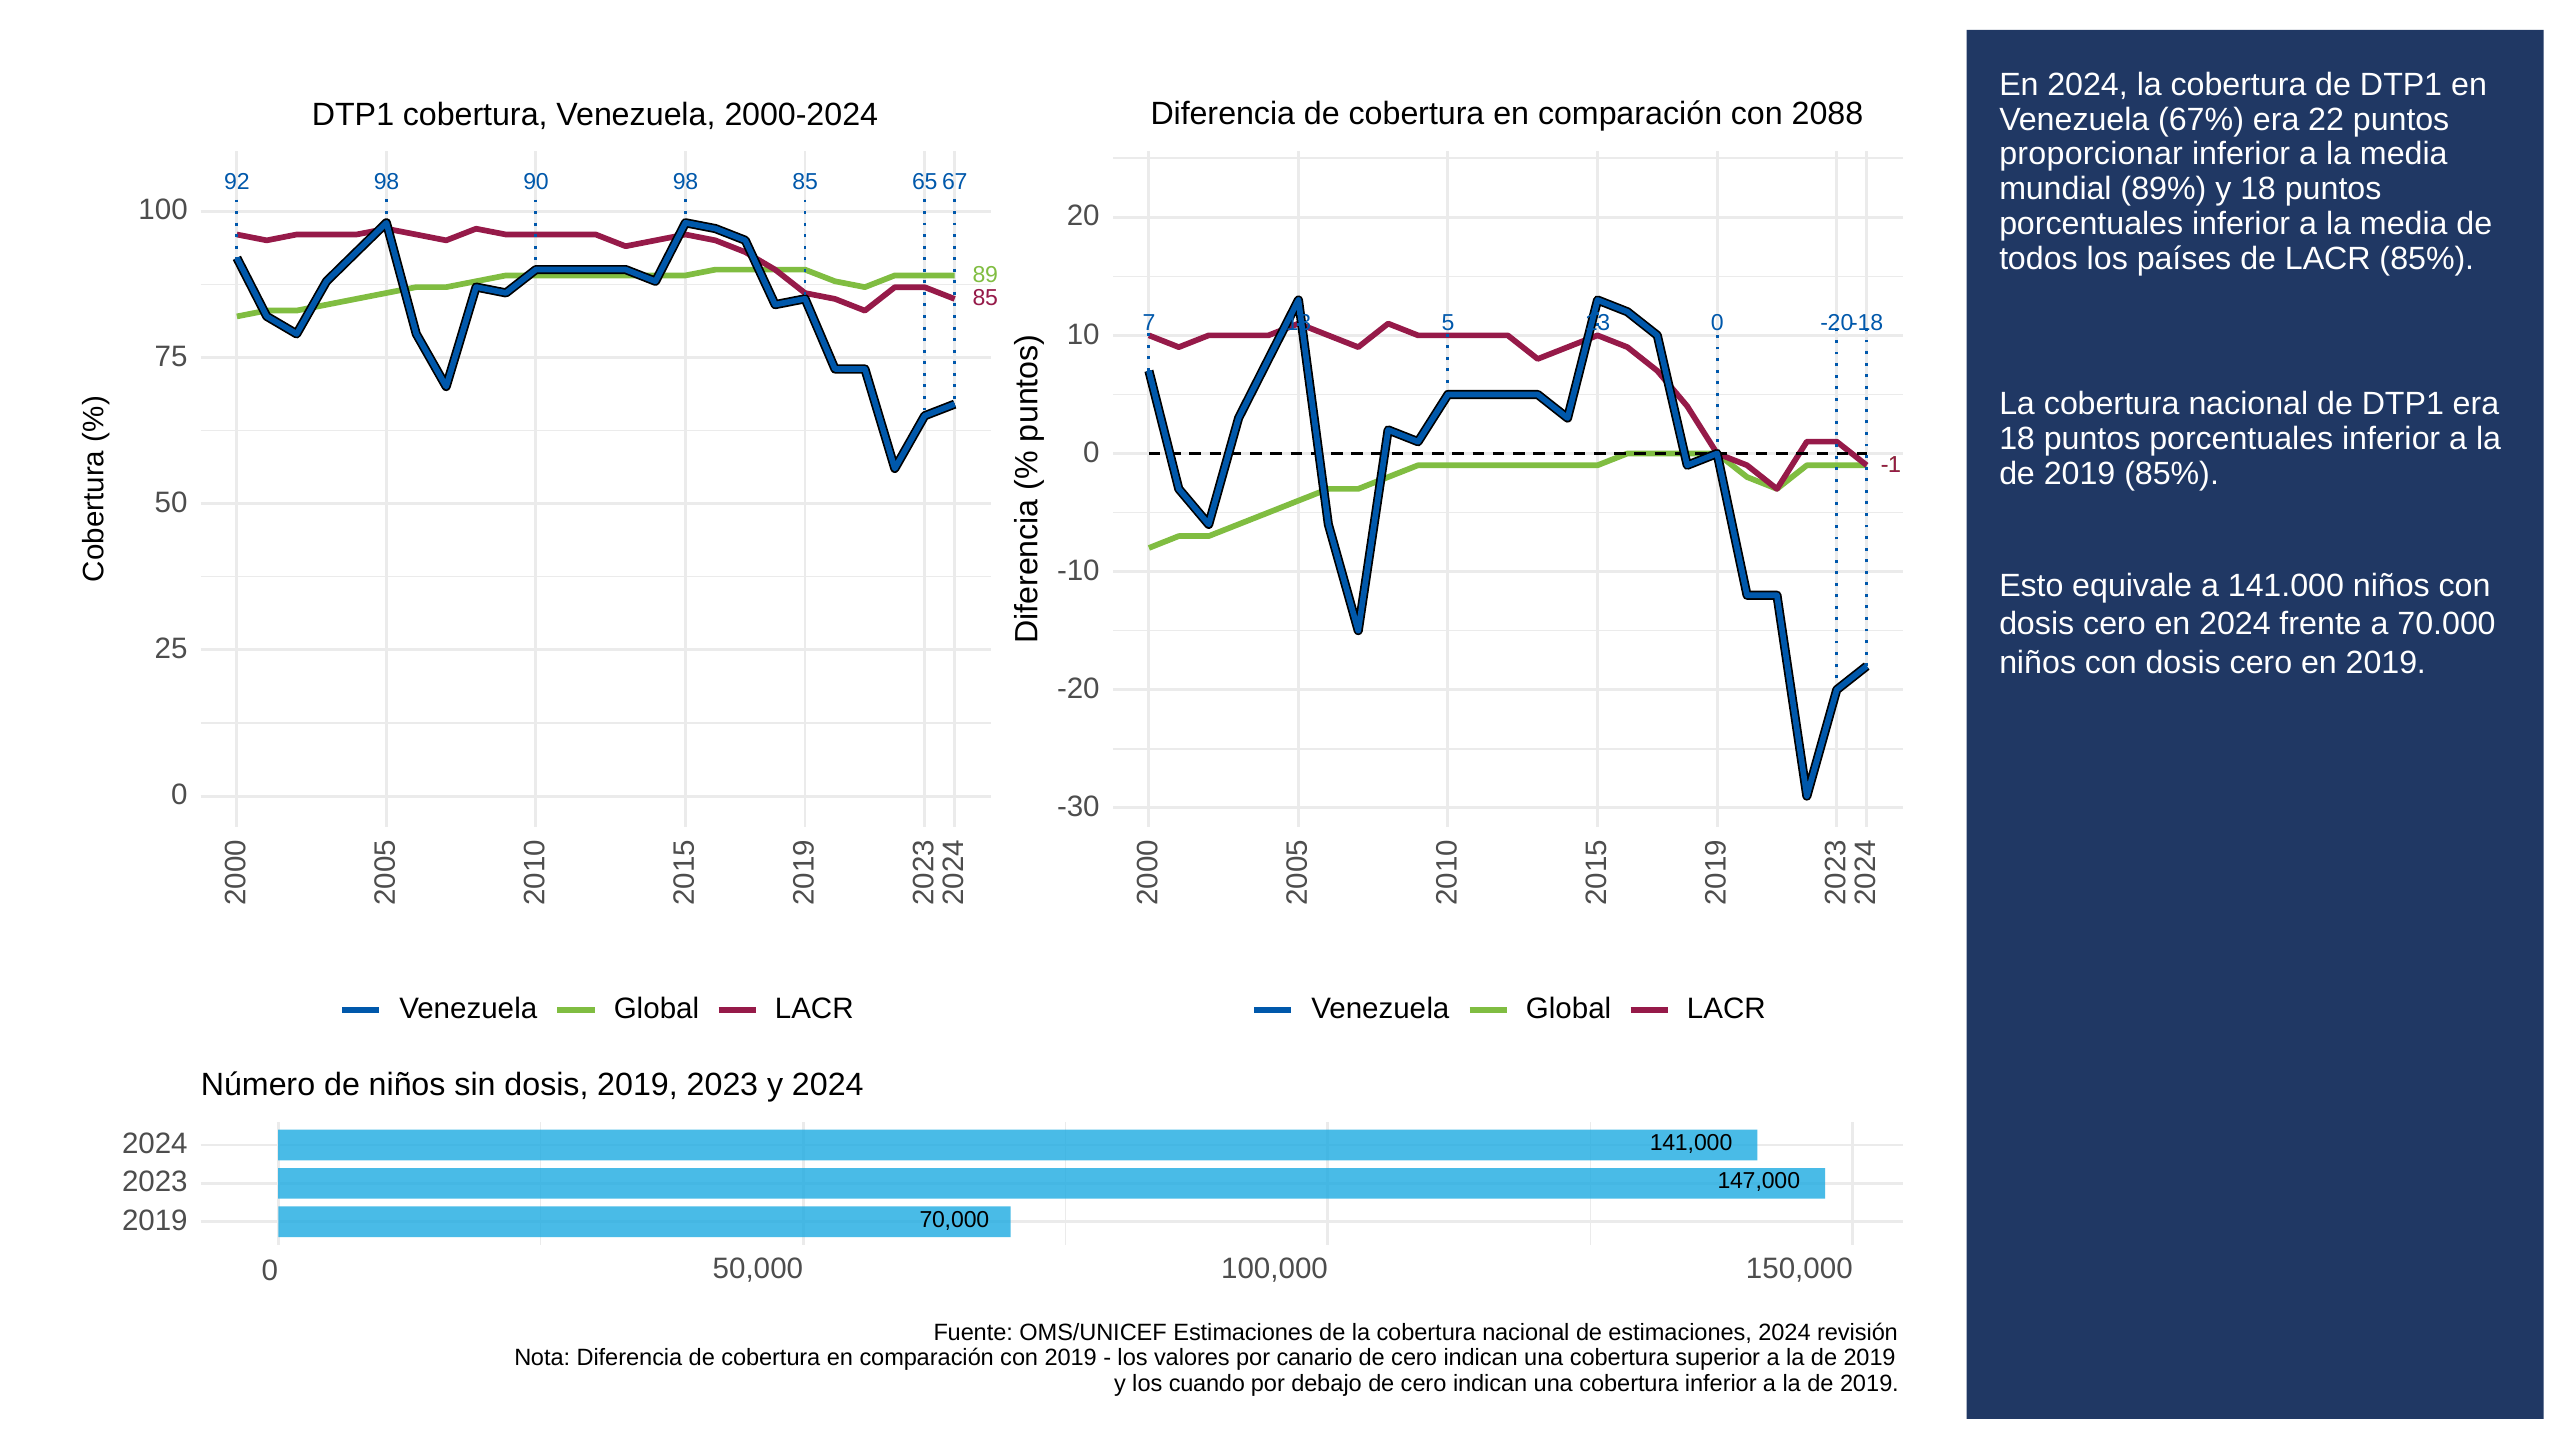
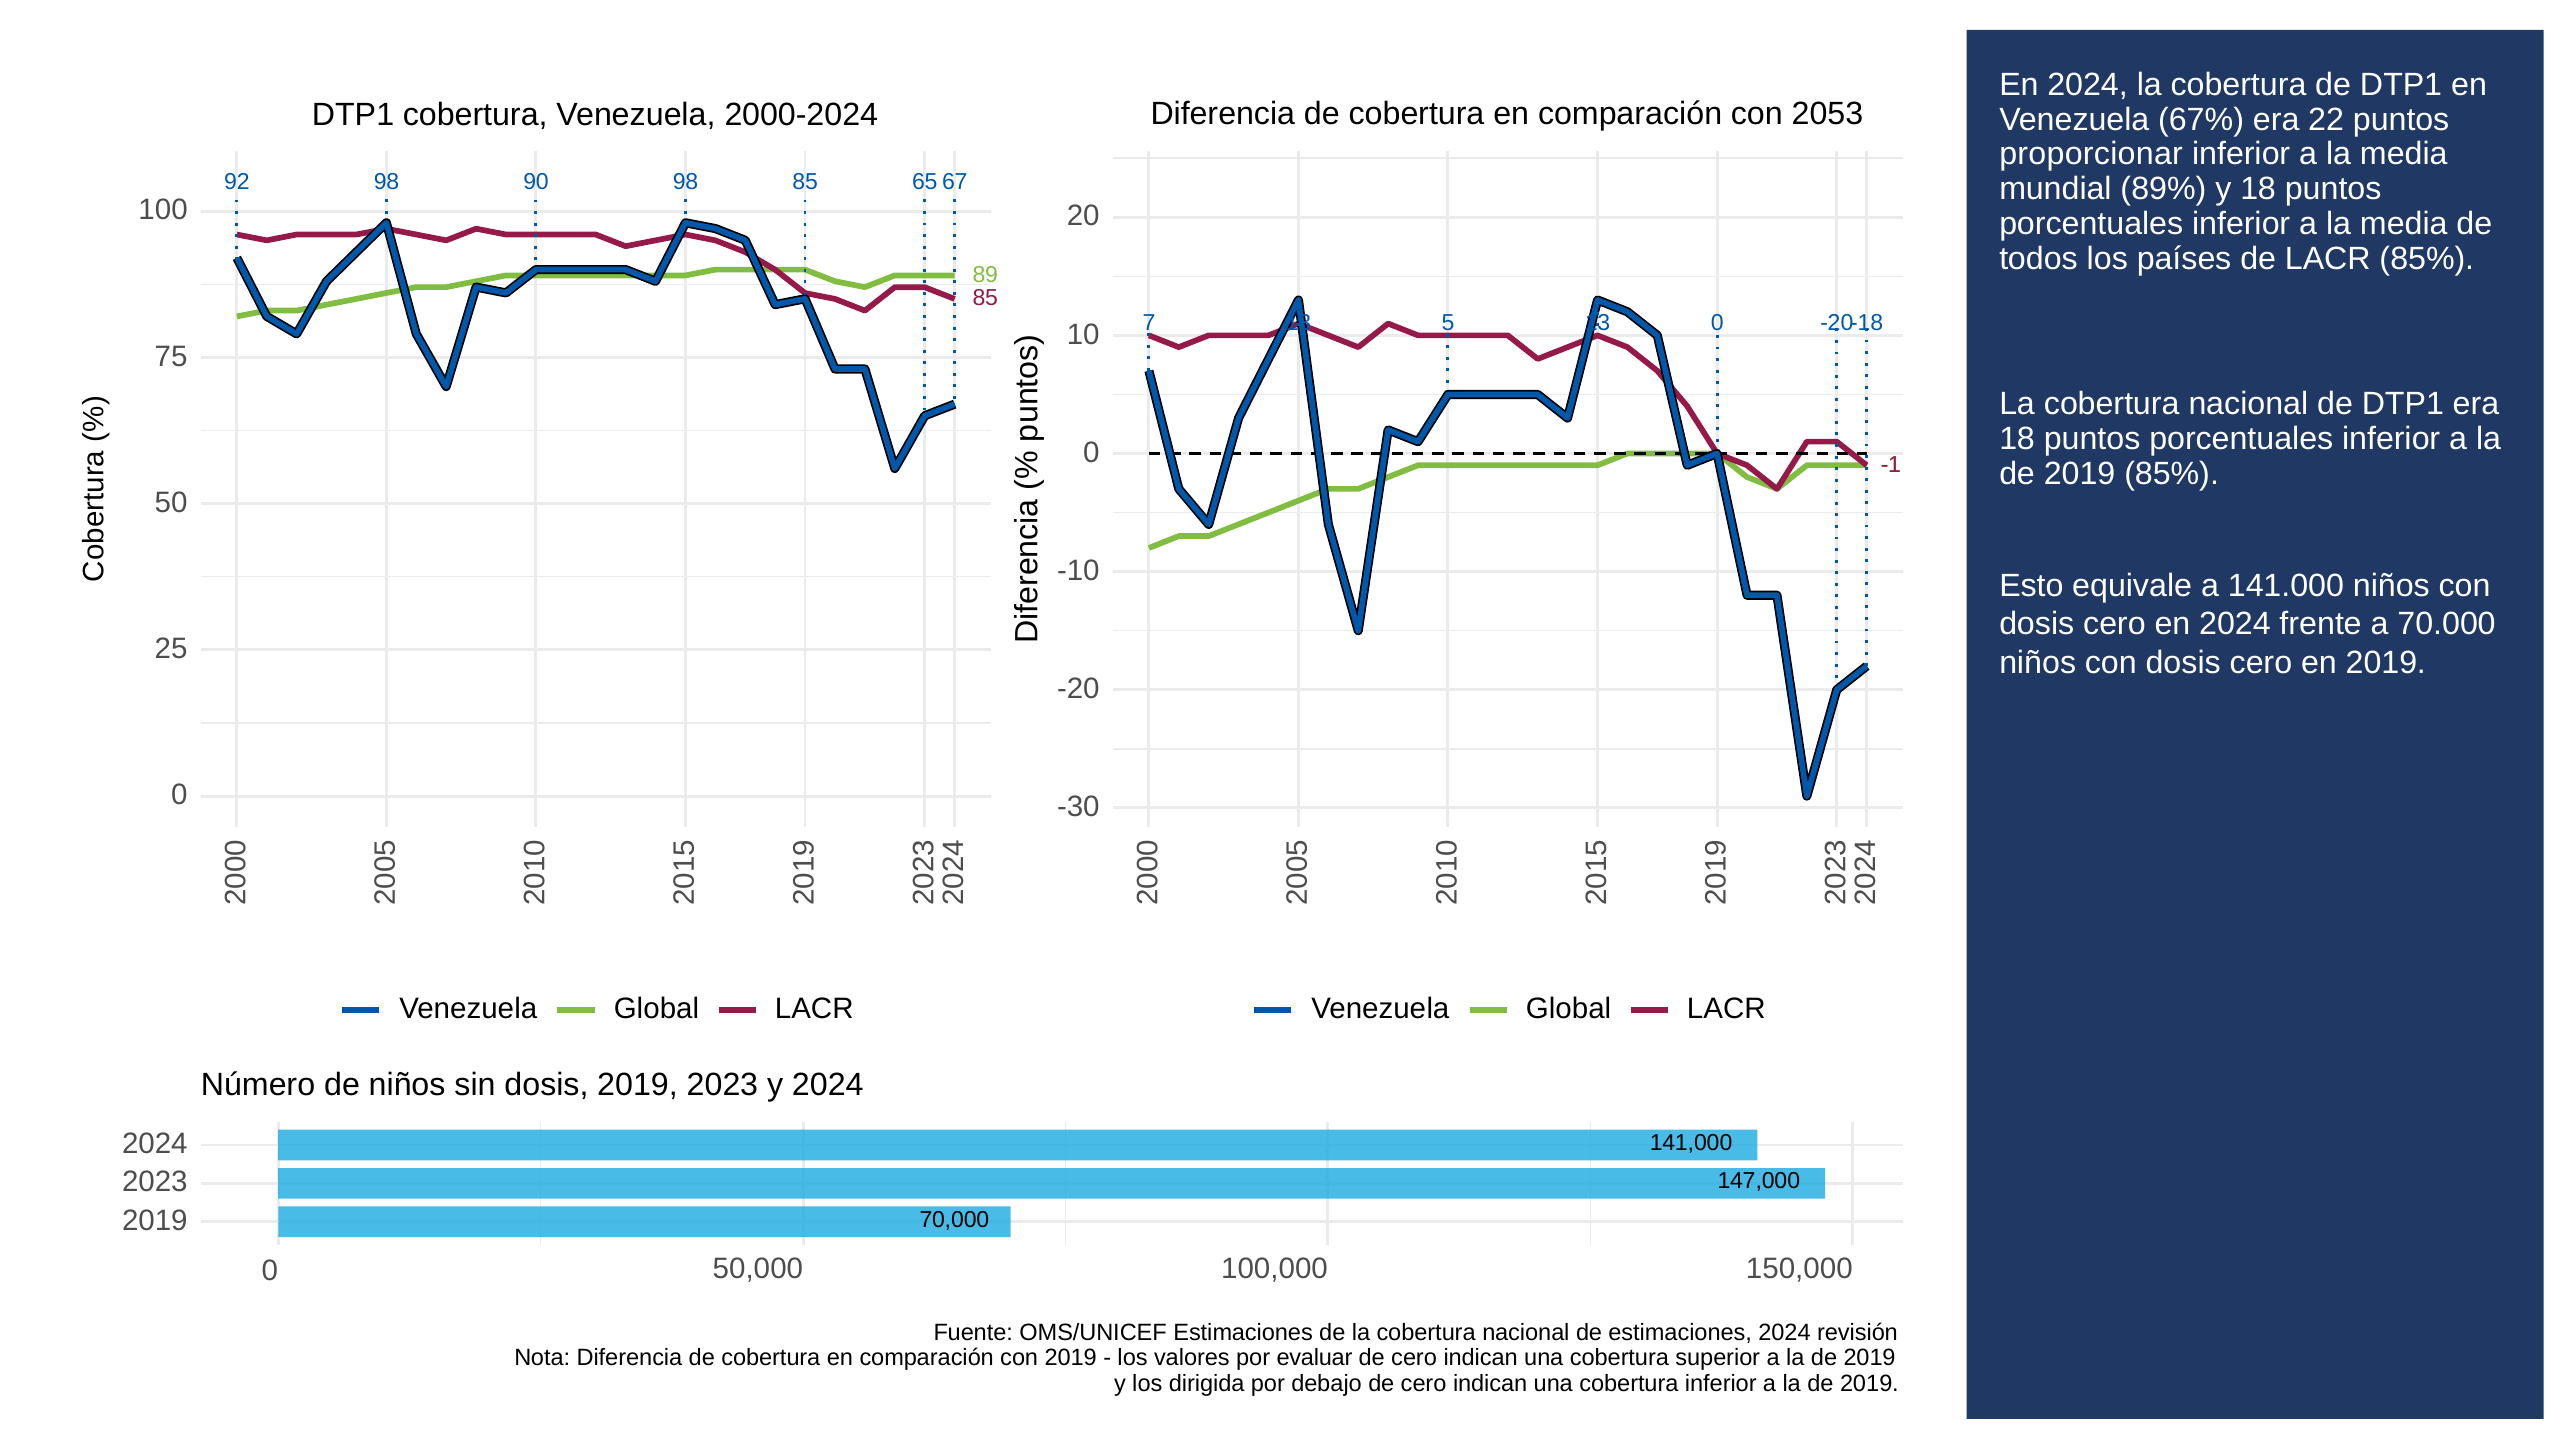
2088: 2088 -> 2053 (1827, 114)
canario: canario -> evaluar (1314, 1358)
cuando: cuando -> dirigida (1207, 1383)
